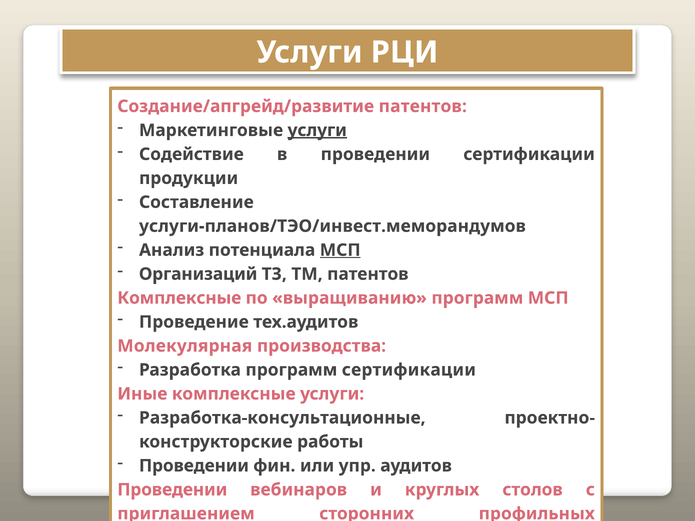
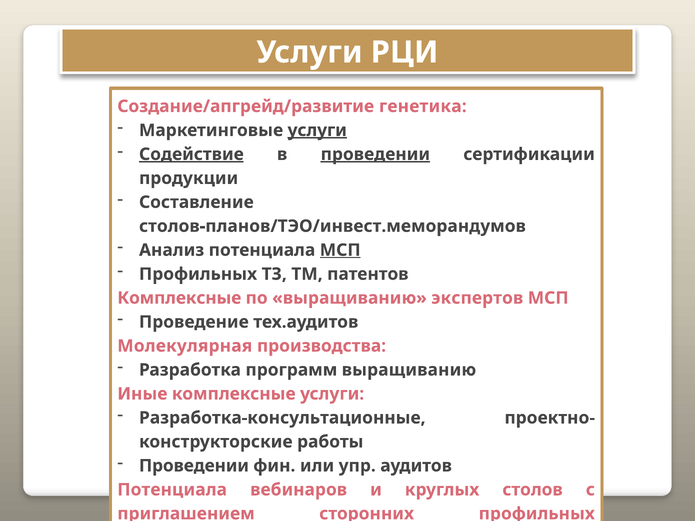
Создание/апгрейд/развитие патентов: патентов -> генетика (423, 106)
Содействие underline: none -> present (191, 154)
проведении underline: none -> present (375, 154)
услуги-планов/ТЭО/инвест.меморандумов: услуги-планов/ТЭО/инвест.меморандумов -> столов-планов/ТЭО/инвест.меморандумов (332, 226)
Организаций: Организаций -> Профильных (198, 274)
программ: программ -> экспертов (477, 298)
сертификации: сертификации -> выращиванию (409, 370)
Проведении: Проведении -> Потенциала (172, 490)
